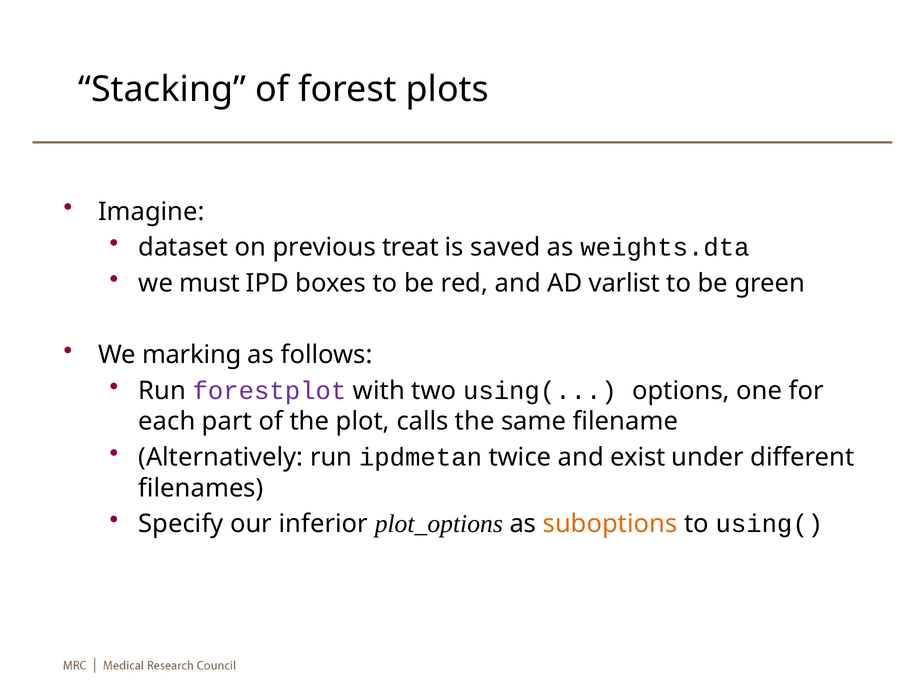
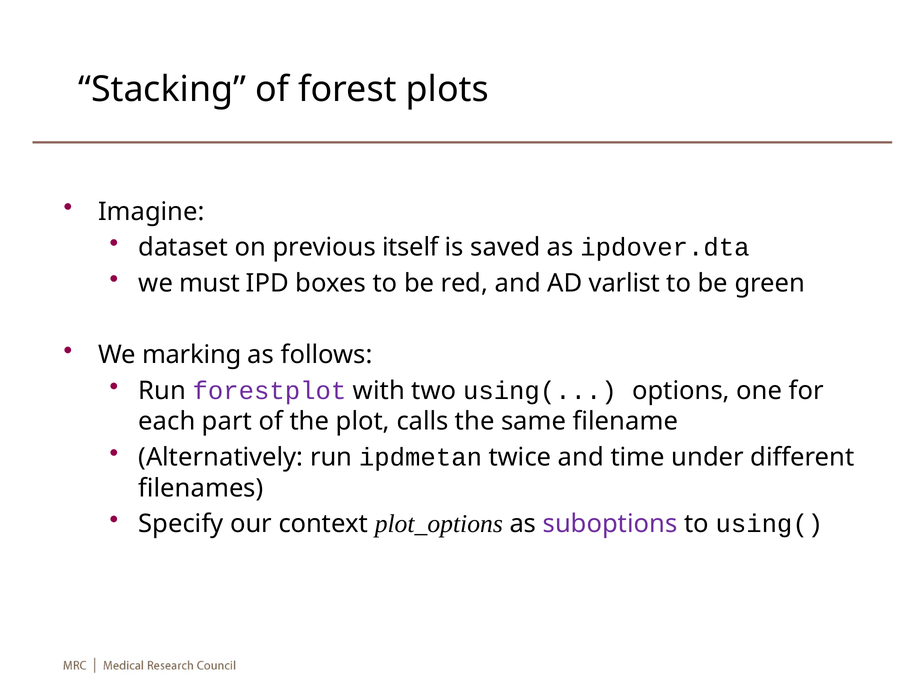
treat: treat -> itself (410, 247)
weights.dta: weights.dta -> ipdover.dta (665, 247)
exist: exist -> time (638, 457)
inferior: inferior -> context (323, 524)
suboptions colour: orange -> purple (610, 524)
